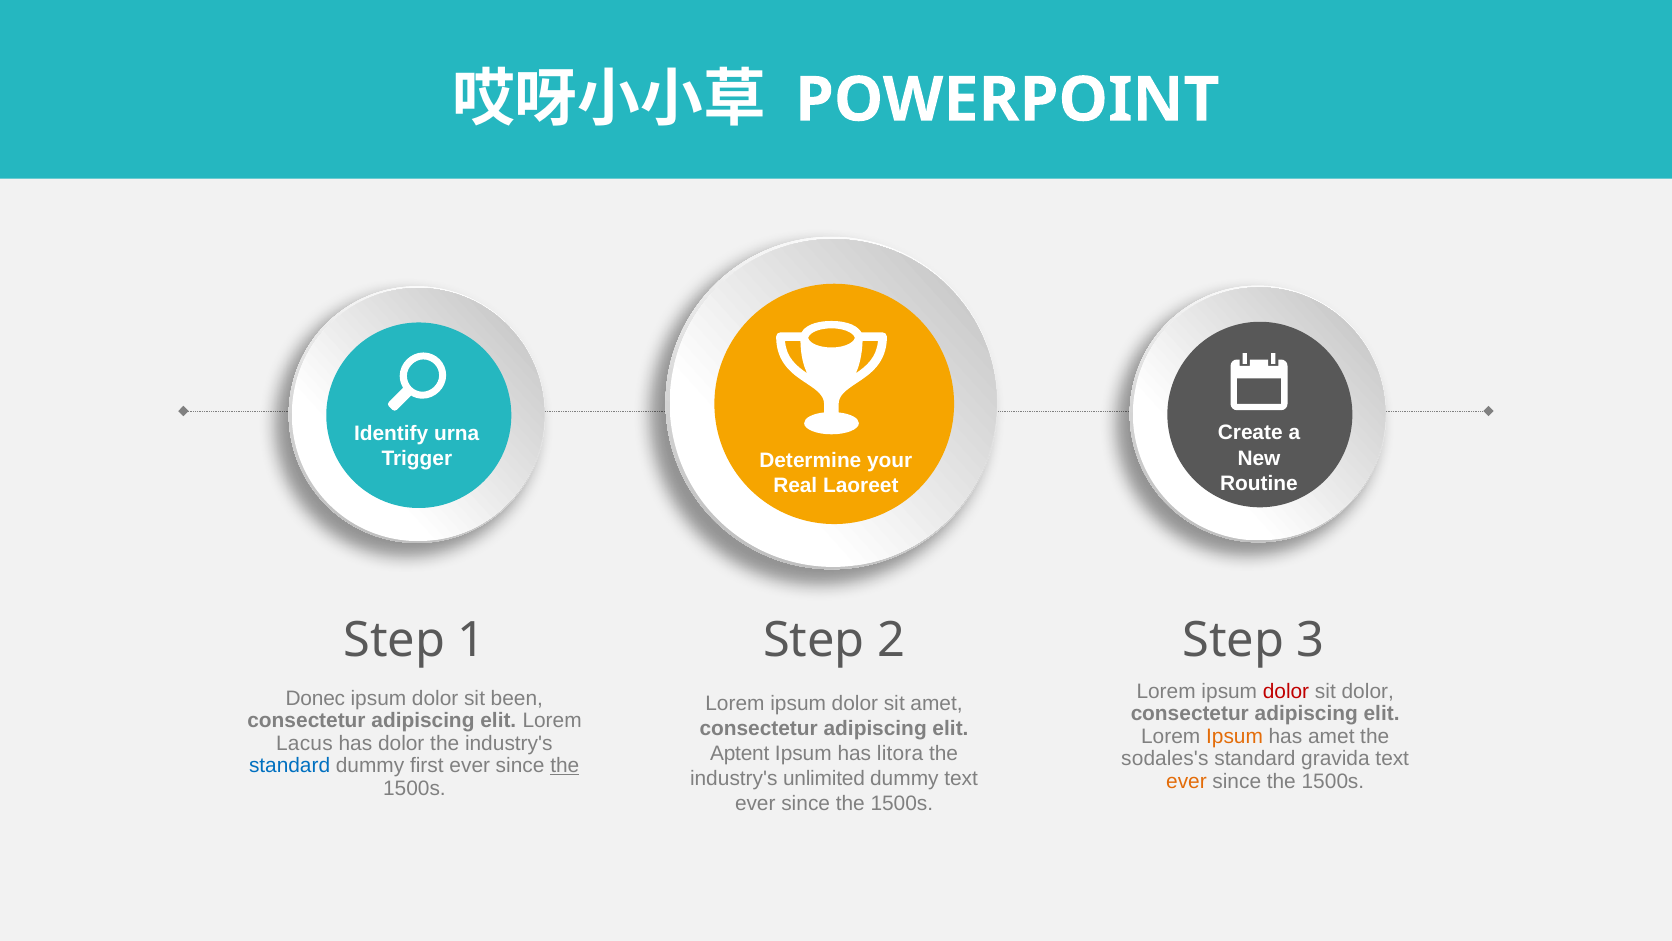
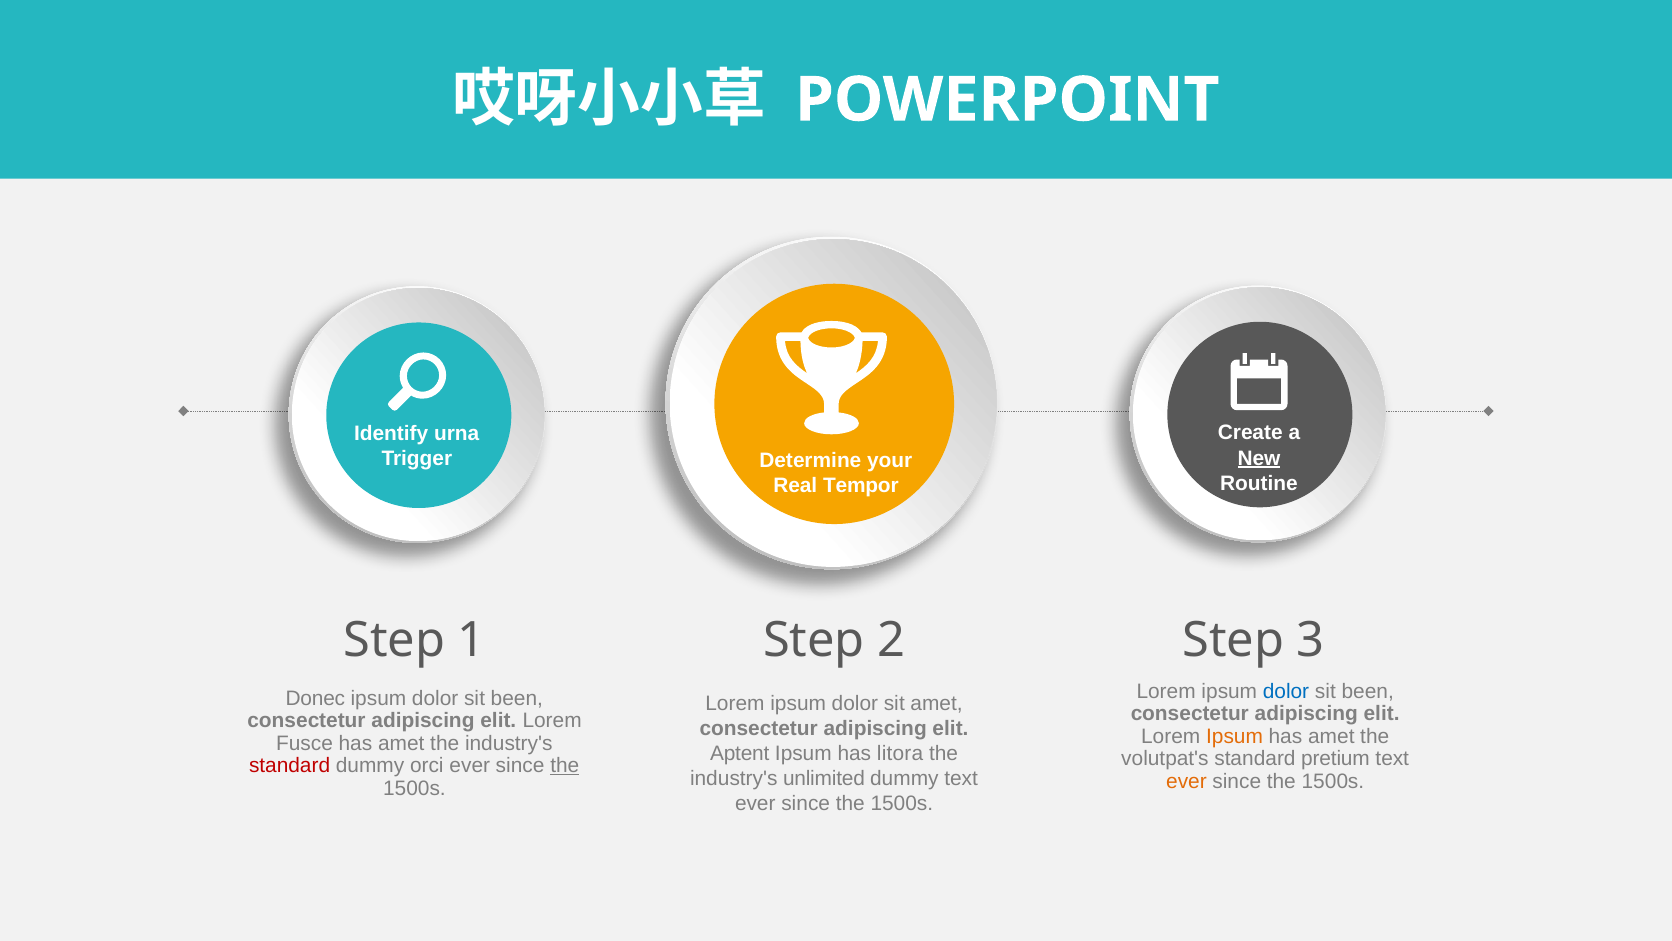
New underline: none -> present (1259, 458)
Laoreet: Laoreet -> Tempor (861, 485)
dolor colour: red -> blue (1286, 691)
dolor: dolor -> been (1368, 691)
Lacus: Lacus -> Fusce (305, 743)
dolor: dolor -> amet (401, 743)
sodales's: sodales's -> volutpat's (1165, 759)
gravida: gravida -> pretium (1336, 759)
standard colour: blue -> red (290, 765)
first: first -> orci (427, 765)
